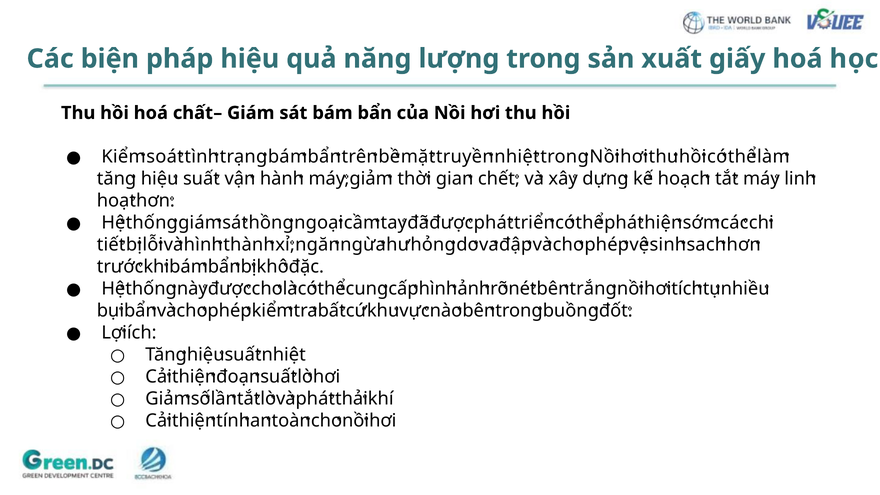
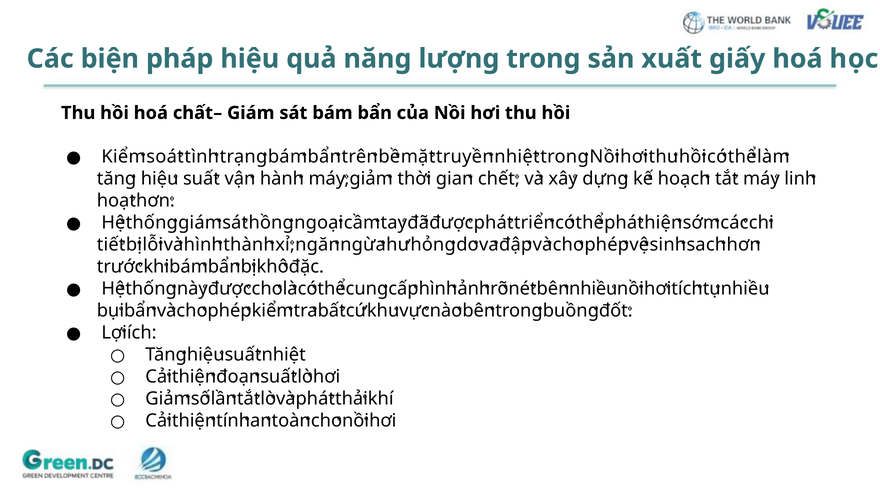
trắng: trắng -> nhiều (593, 289)
